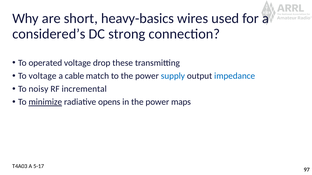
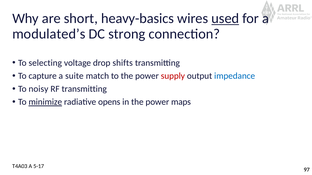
used underline: none -> present (225, 18)
considered’s: considered’s -> modulated’s (49, 34)
operated: operated -> selecting (45, 63)
these: these -> shifts (123, 63)
To voltage: voltage -> capture (43, 76)
cable: cable -> suite (74, 76)
supply colour: blue -> red (173, 76)
RF incremental: incremental -> transmitting (84, 89)
